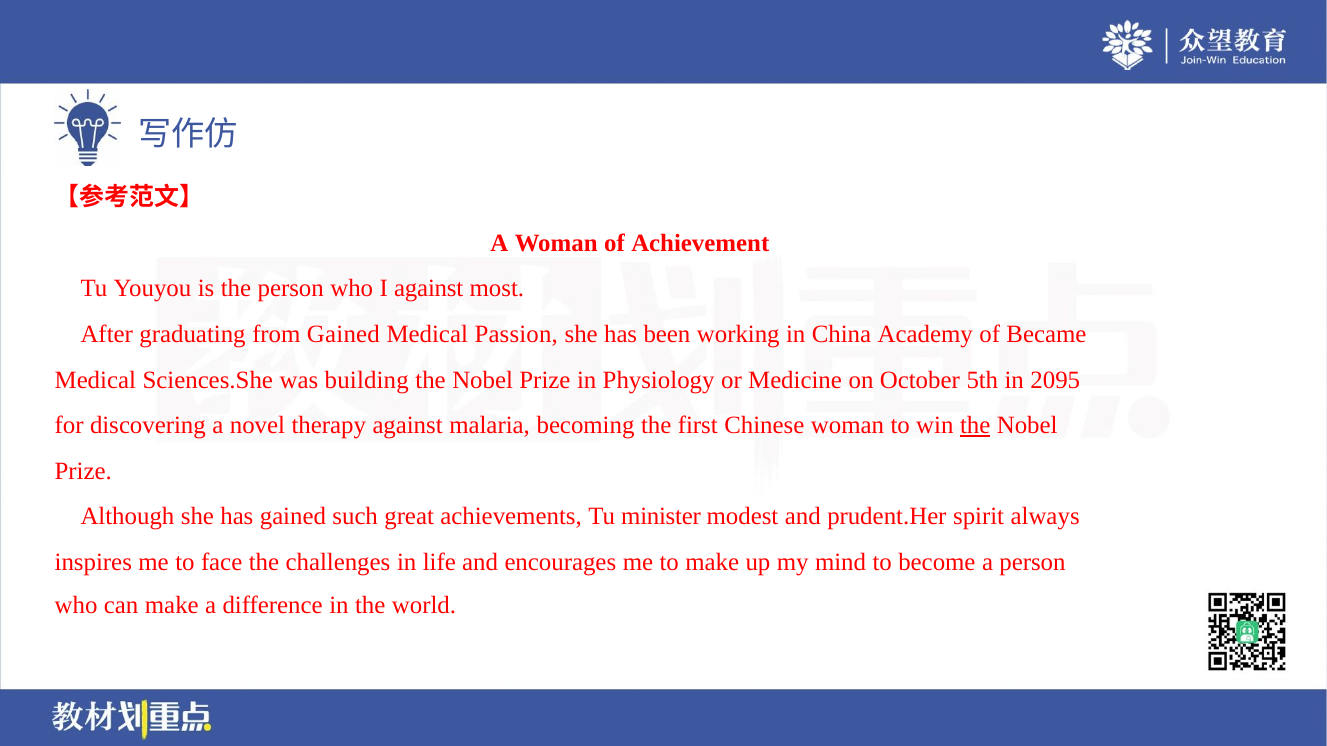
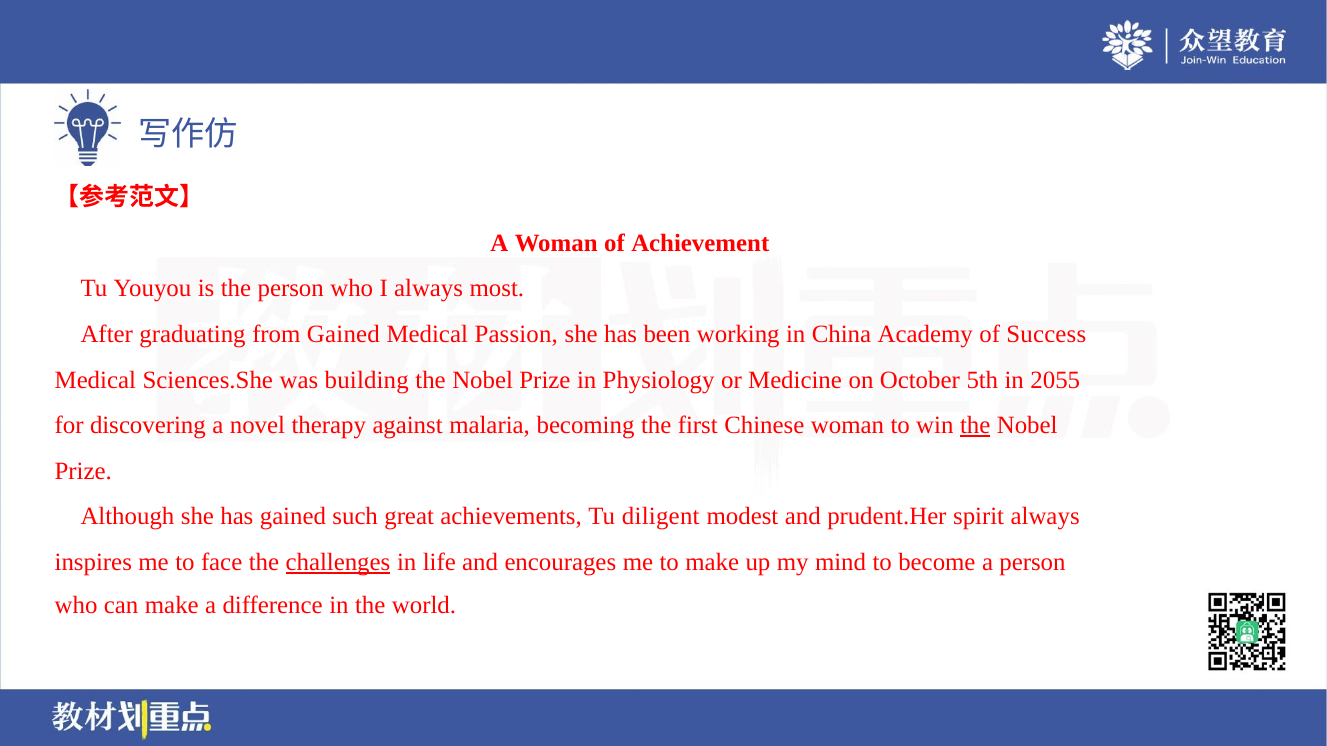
I against: against -> always (429, 289)
Became: Became -> Success (1046, 334)
2095: 2095 -> 2055 (1055, 380)
minister: minister -> diligent (661, 517)
challenges underline: none -> present (338, 562)
